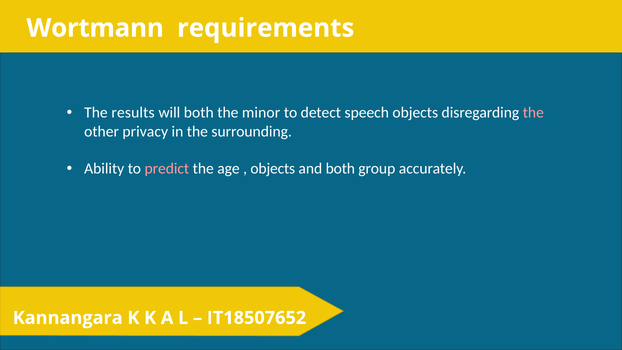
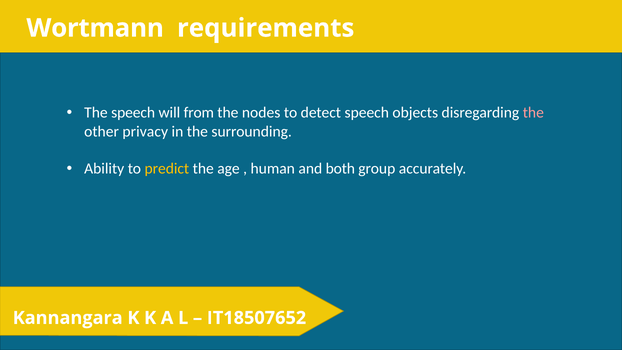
The results: results -> speech (133, 113)
will both: both -> from (199, 113)
minor: minor -> nodes (261, 113)
predict colour: pink -> yellow (167, 169)
objects: objects -> human (273, 169)
